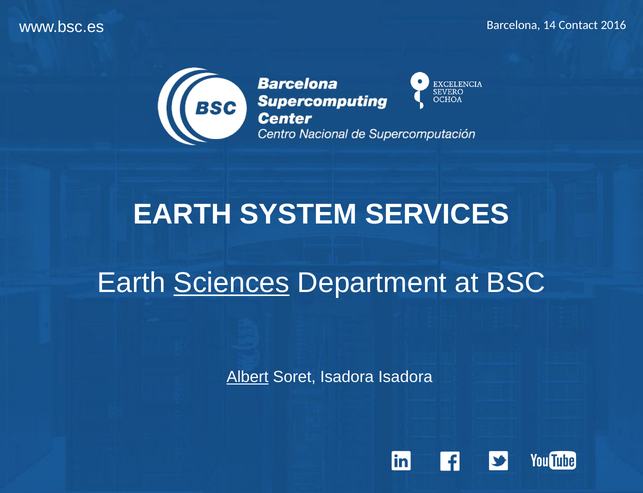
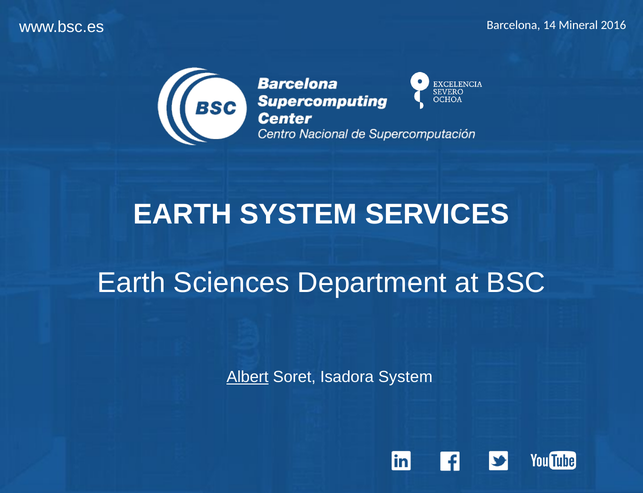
Contact: Contact -> Mineral (578, 25)
Sciences underline: present -> none (231, 283)
Isadora Isadora: Isadora -> System (405, 378)
